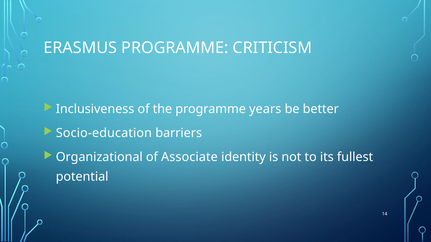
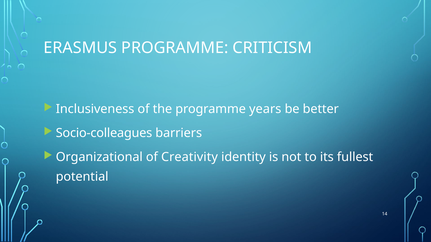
Socio-education: Socio-education -> Socio-colleagues (104, 133)
Associate: Associate -> Creativity (189, 157)
